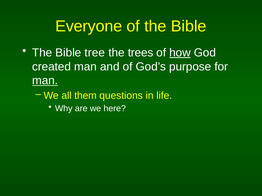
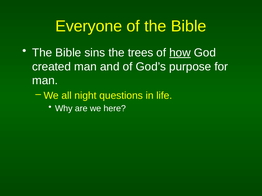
tree: tree -> sins (95, 53)
man underline: present -> none (45, 81)
them: them -> night (85, 96)
